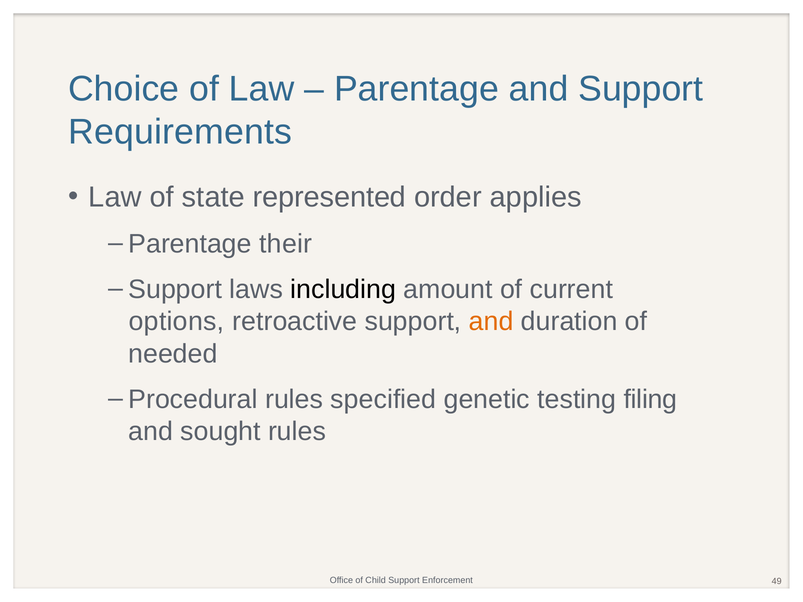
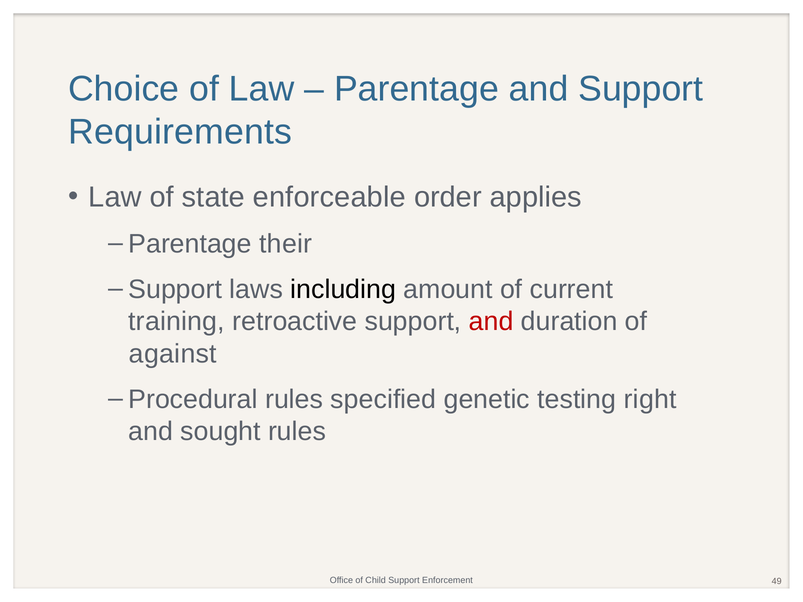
represented: represented -> enforceable (329, 197)
options: options -> training (177, 322)
and colour: orange -> red (491, 322)
needed: needed -> against (173, 354)
filing: filing -> right (650, 399)
